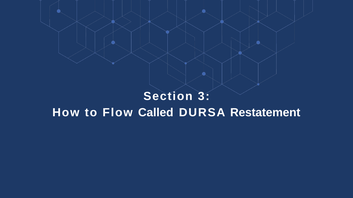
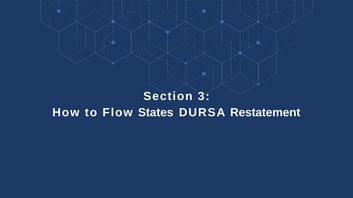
Called: Called -> States (156, 113)
